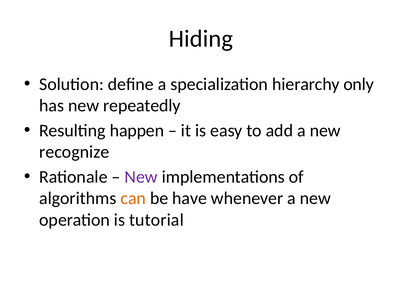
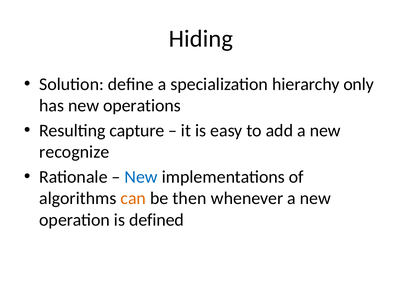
repeatedly: repeatedly -> operations (142, 106)
happen: happen -> capture (137, 131)
New colour: purple -> blue (141, 177)
have: have -> then (190, 199)
tutorial: tutorial -> defined (157, 220)
